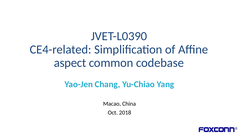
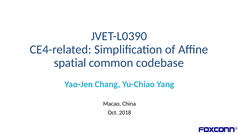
aspect: aspect -> spatial (70, 63)
